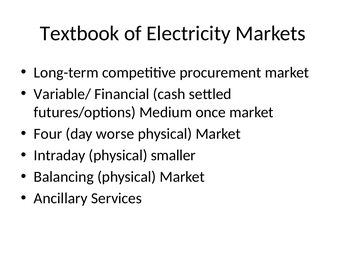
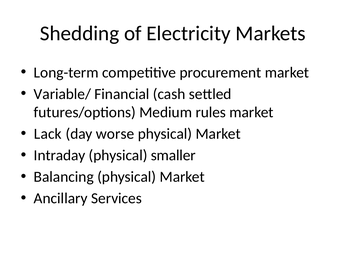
Textbook: Textbook -> Shedding (80, 33)
once: once -> rules (211, 113)
Four: Four -> Lack (48, 134)
